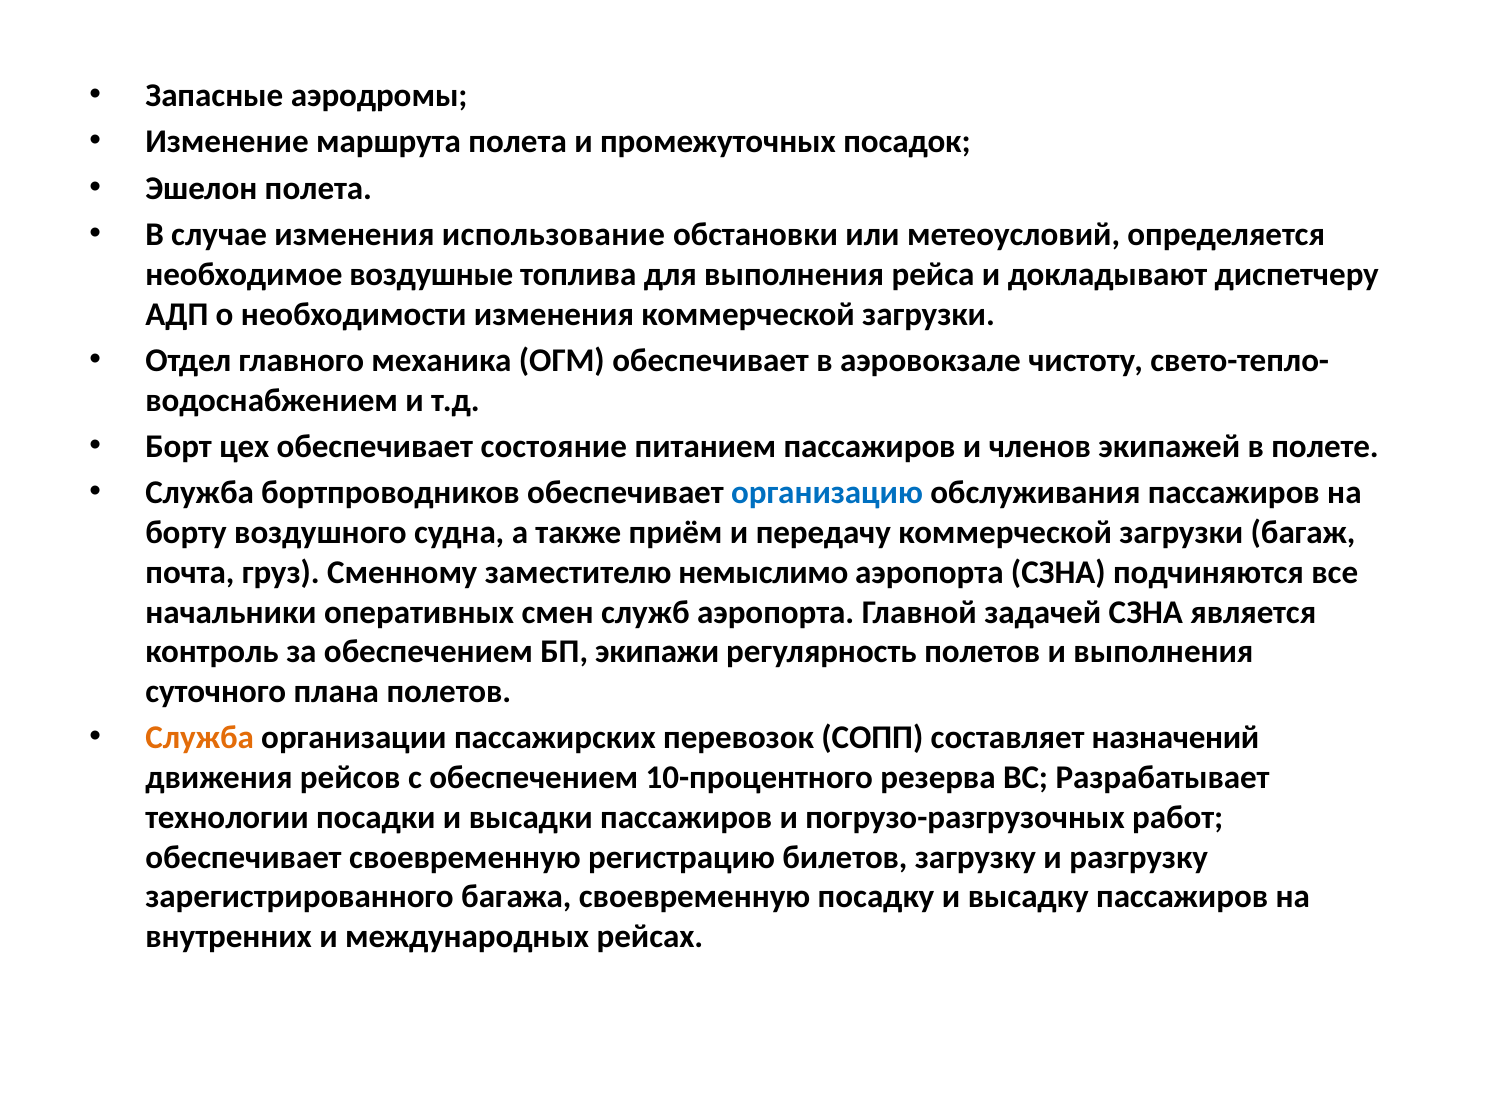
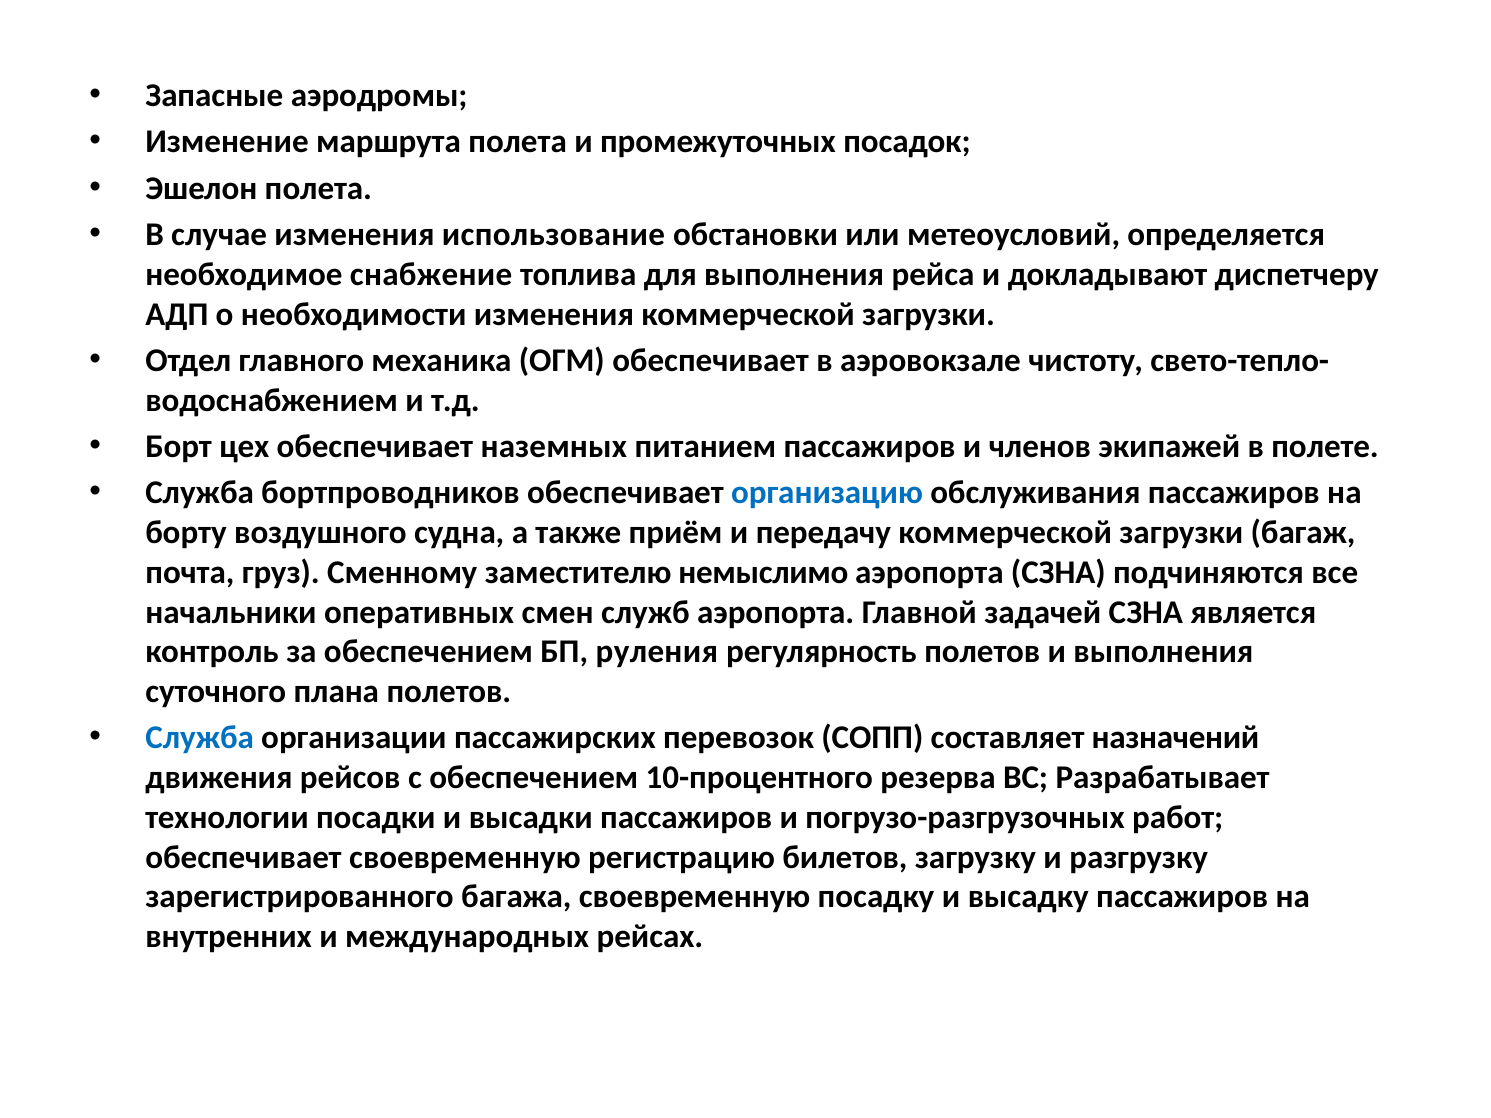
воздушные: воздушные -> снабжение (431, 274)
состояние: состояние -> наземных (554, 447)
экипажи: экипажи -> руления (657, 652)
Служба colour: orange -> blue (200, 738)
